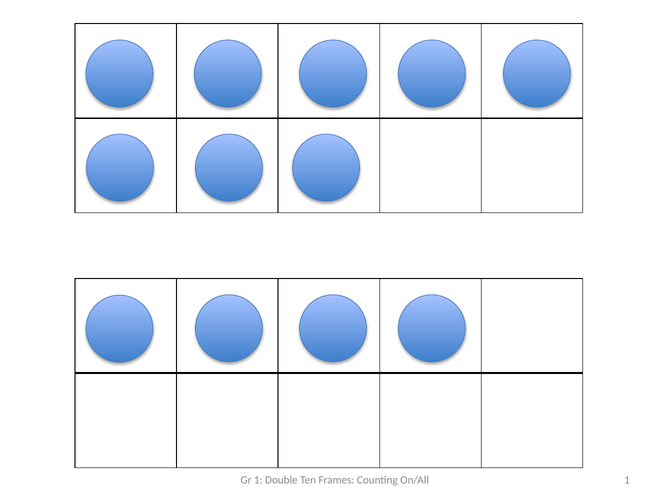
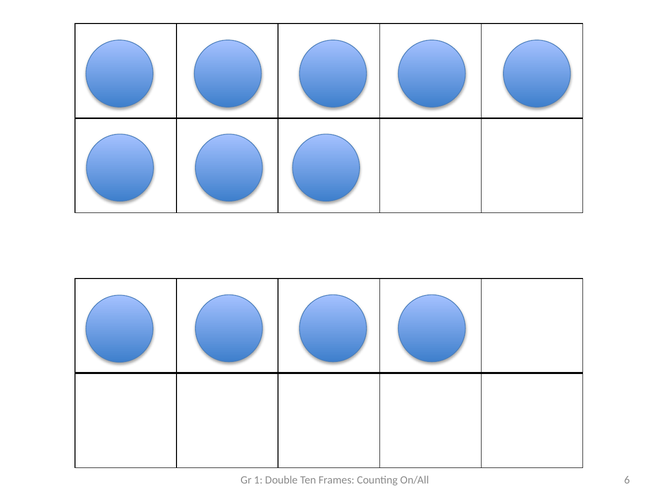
On/All 1: 1 -> 6 (627, 480)
